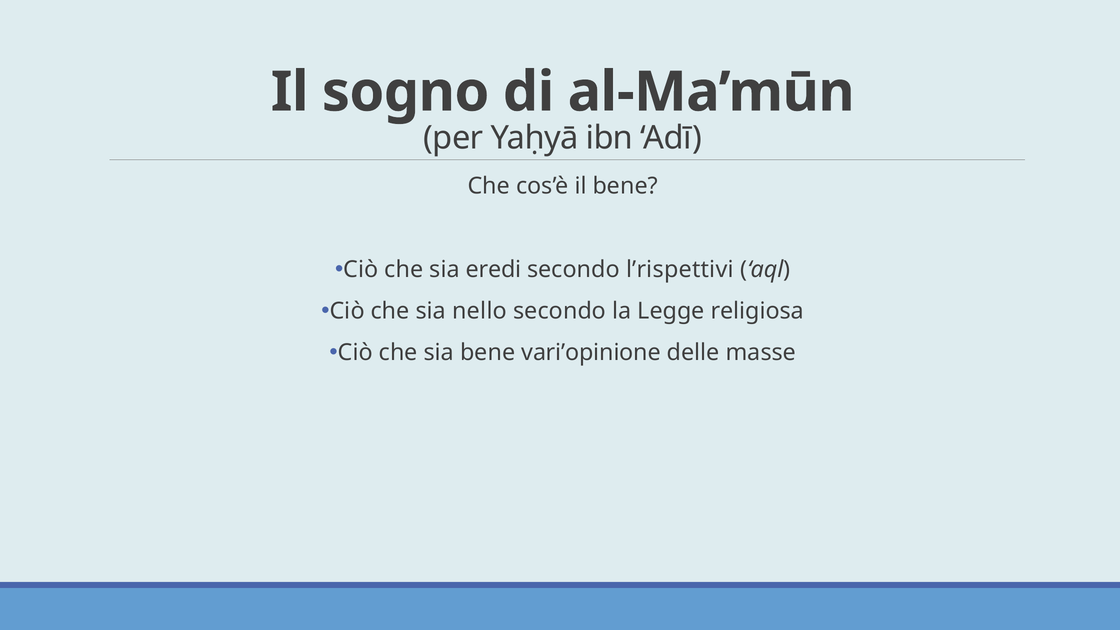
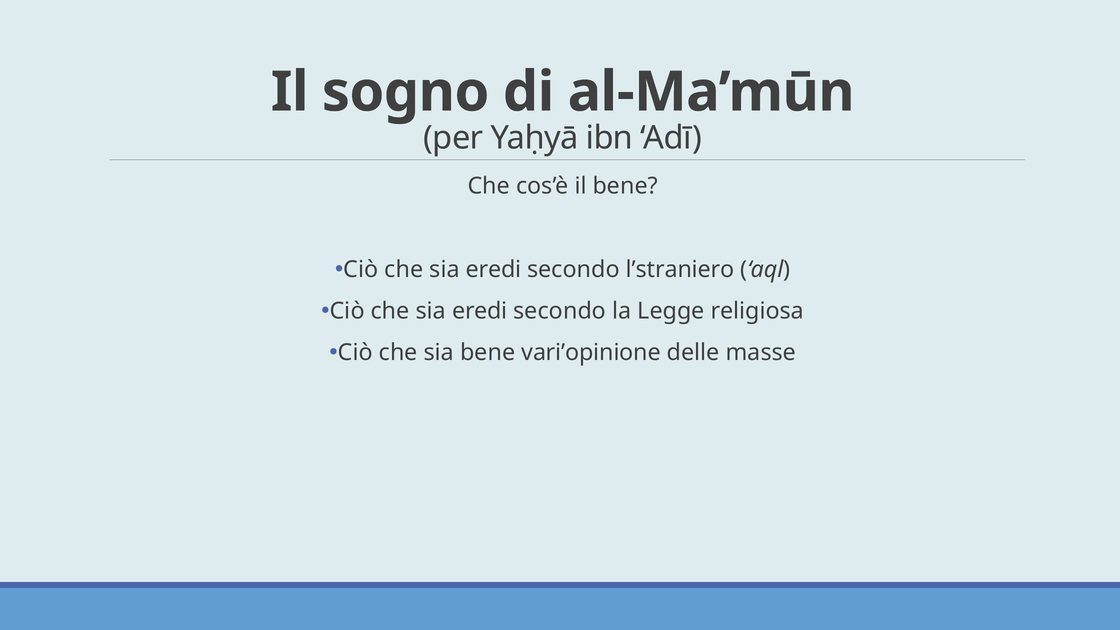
l’rispettivi: l’rispettivi -> l’straniero (680, 269)
nello: nello -> eredi (480, 311)
